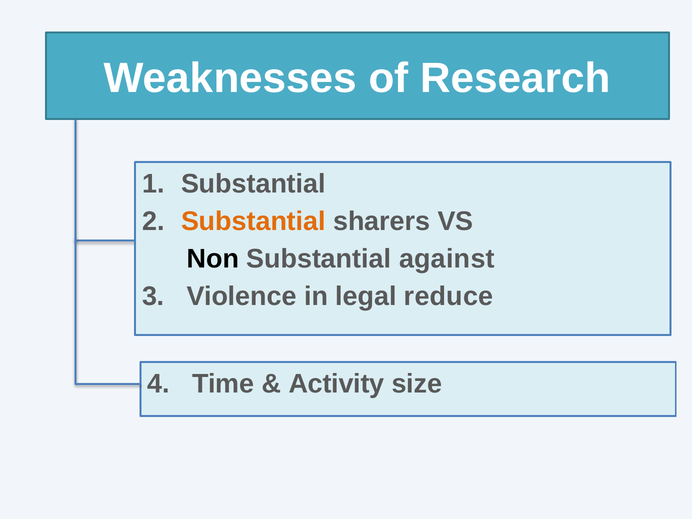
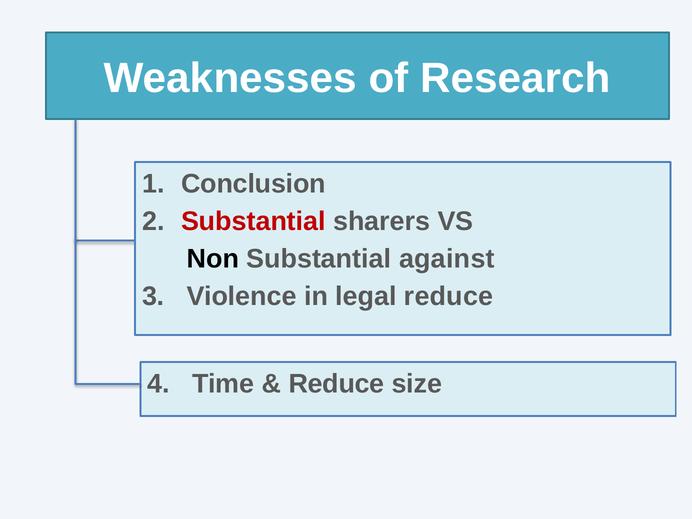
Substantial: Substantial -> Conclusion (253, 184)
Substantial colour: orange -> red (253, 221)
Activity: Activity -> Reduce (337, 384)
